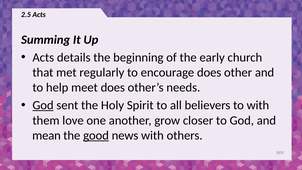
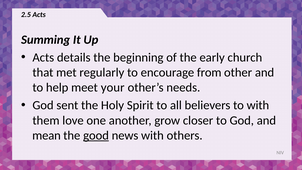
encourage does: does -> from (209, 73)
meet does: does -> your (113, 88)
God underline: present -> none (43, 106)
